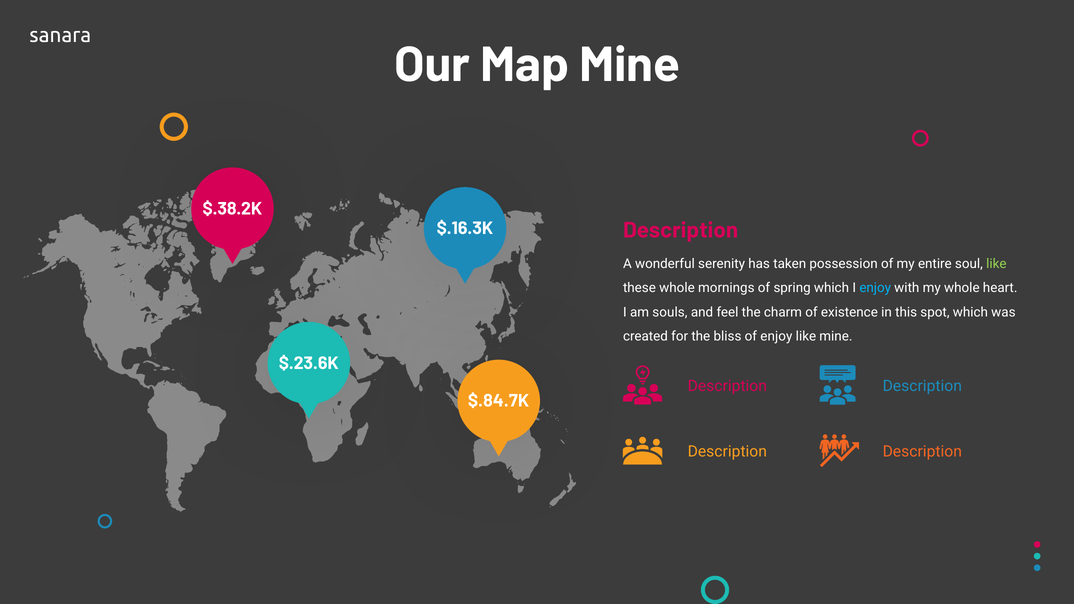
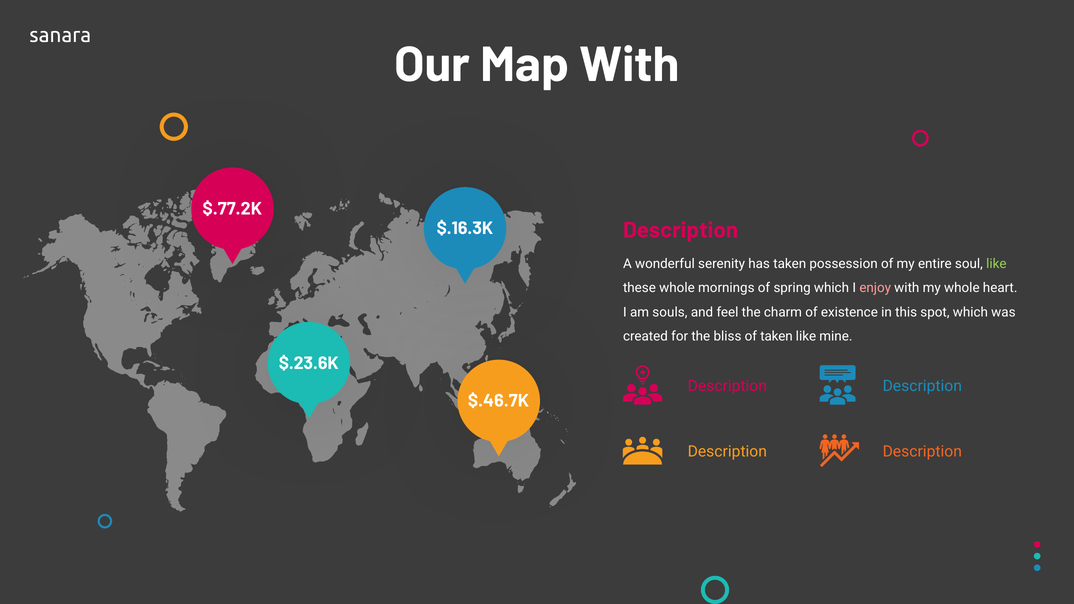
Map Mine: Mine -> With (629, 65)
$.38.2K: $.38.2K -> $.77.2K (232, 209)
enjoy colour: light blue -> pink (875, 288)
of enjoy: enjoy -> taken (776, 336)
$.84.7K: $.84.7K -> $.46.7K (498, 401)
